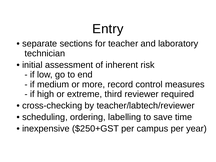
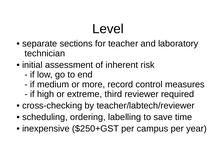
Entry: Entry -> Level (108, 29)
